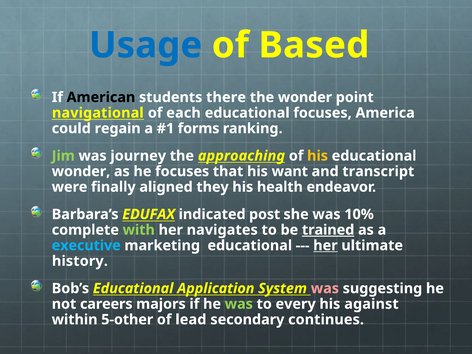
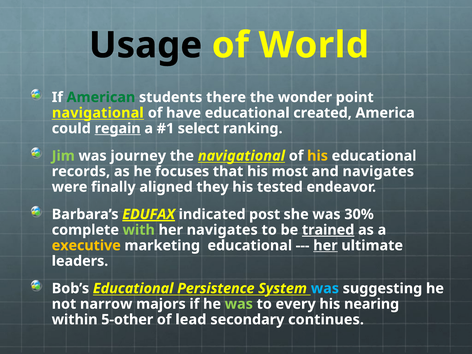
Usage colour: blue -> black (146, 45)
Based: Based -> World (314, 45)
American colour: black -> green (101, 97)
each: each -> have (184, 113)
educational focuses: focuses -> created (323, 113)
regain underline: none -> present (118, 128)
forms: forms -> select (199, 128)
the approaching: approaching -> navigational (241, 156)
wonder: wonder -> records (81, 171)
want: want -> most (290, 171)
and transcript: transcript -> navigates (378, 171)
health: health -> tested (280, 187)
EDUFAX underline: none -> present (149, 214)
10%: 10% -> 30% (359, 214)
executive colour: light blue -> yellow (86, 245)
history: history -> leaders (80, 261)
Application: Application -> Persistence (216, 288)
was colour: pink -> light blue (325, 288)
careers: careers -> narrow (106, 304)
against: against -> nearing (372, 304)
